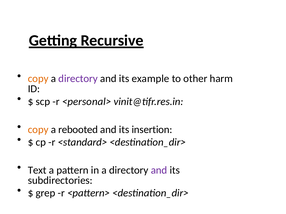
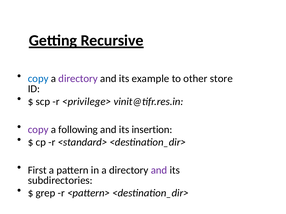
copy colour: orange -> blue (38, 79)
harm: harm -> store (221, 79)
<personal>: <personal> -> <privilege> (87, 102)
copy colour: orange -> purple (38, 130)
rebooted: rebooted -> following (78, 130)
Text: Text -> First (37, 170)
